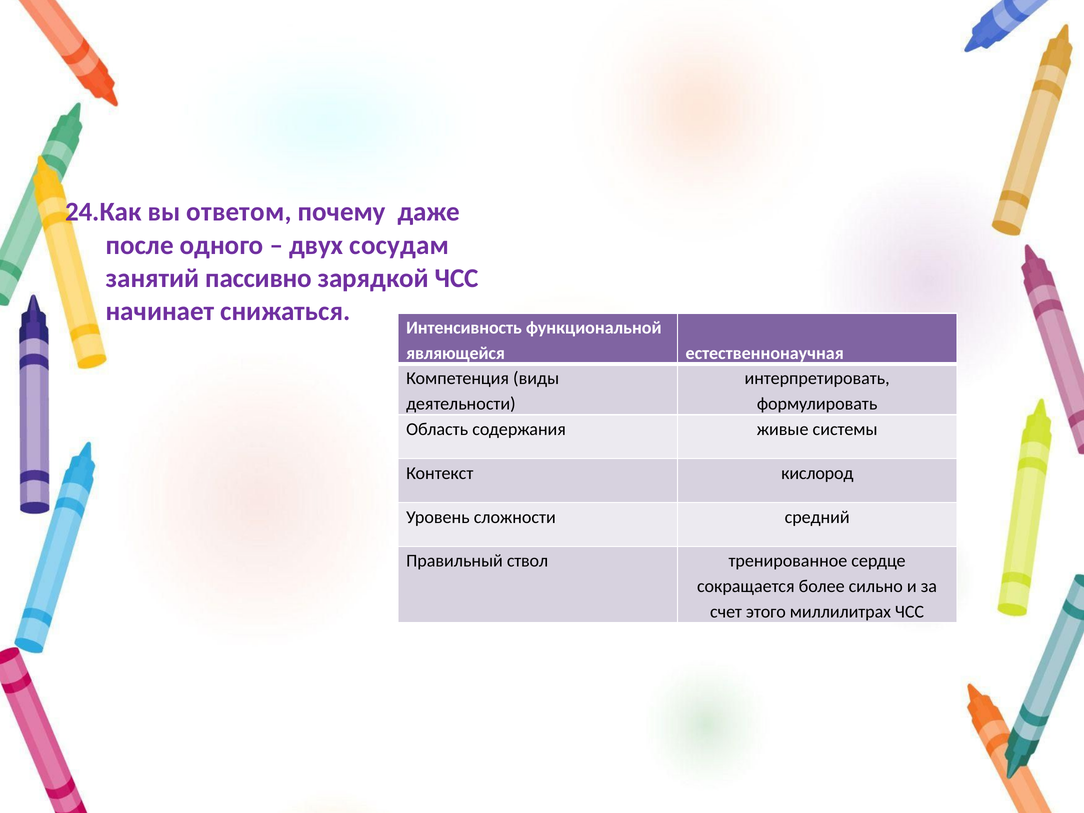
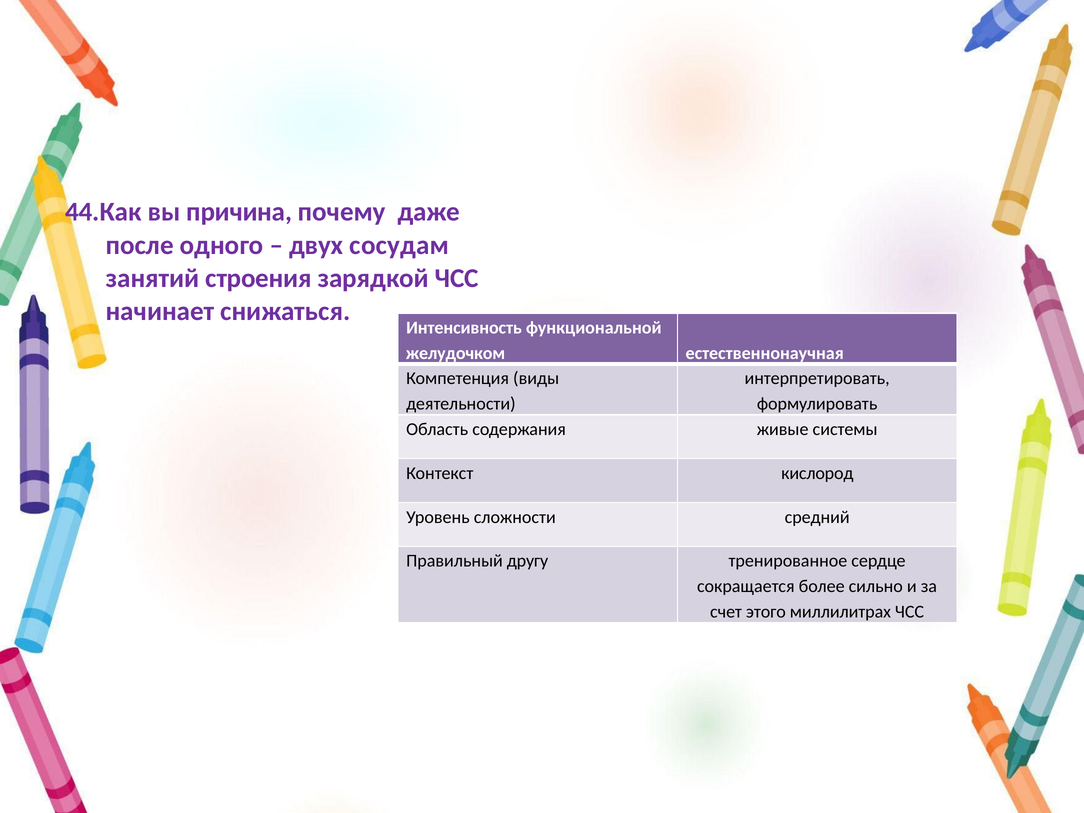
24.Как: 24.Как -> 44.Как (103, 212)
ответом: ответом -> причина (239, 212)
пассивно: пассивно -> строения (259, 278)
являющейся: являющейся -> желудочком (456, 353)
ствол: ствол -> другу (528, 561)
